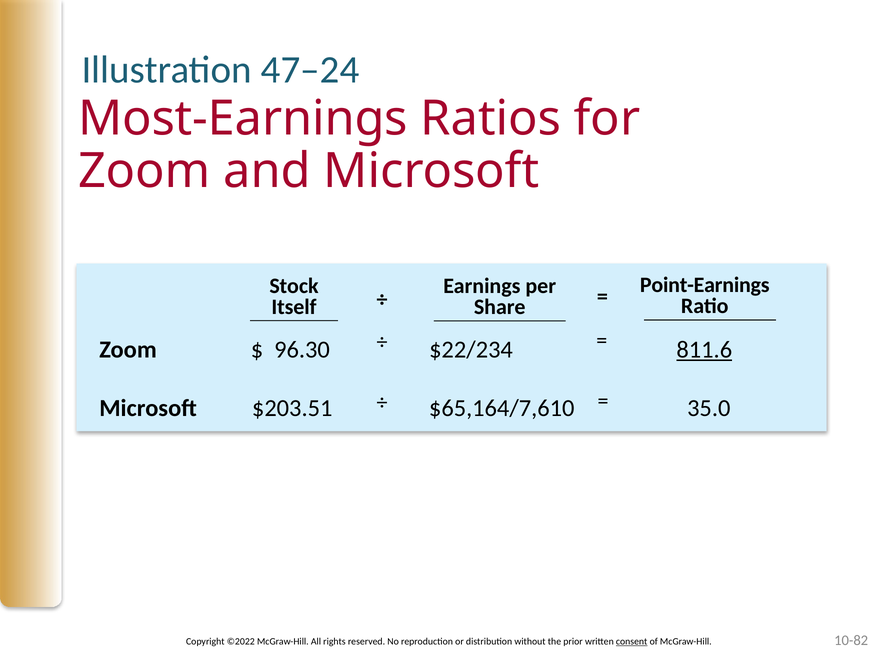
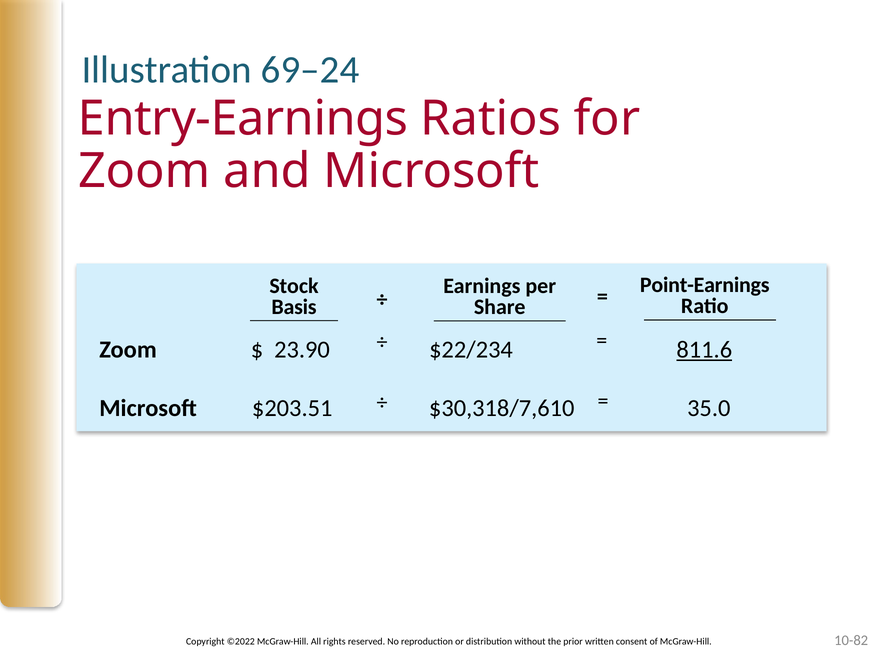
47–24: 47–24 -> 69–24 (310, 70)
Most-Earnings: Most-Earnings -> Entry-Earnings (243, 119)
Itself: Itself -> Basis (294, 307)
96.30: 96.30 -> 23.90 (302, 350)
$65,164/7,610: $65,164/7,610 -> $30,318/7,610 (502, 409)
consent underline: present -> none (632, 642)
